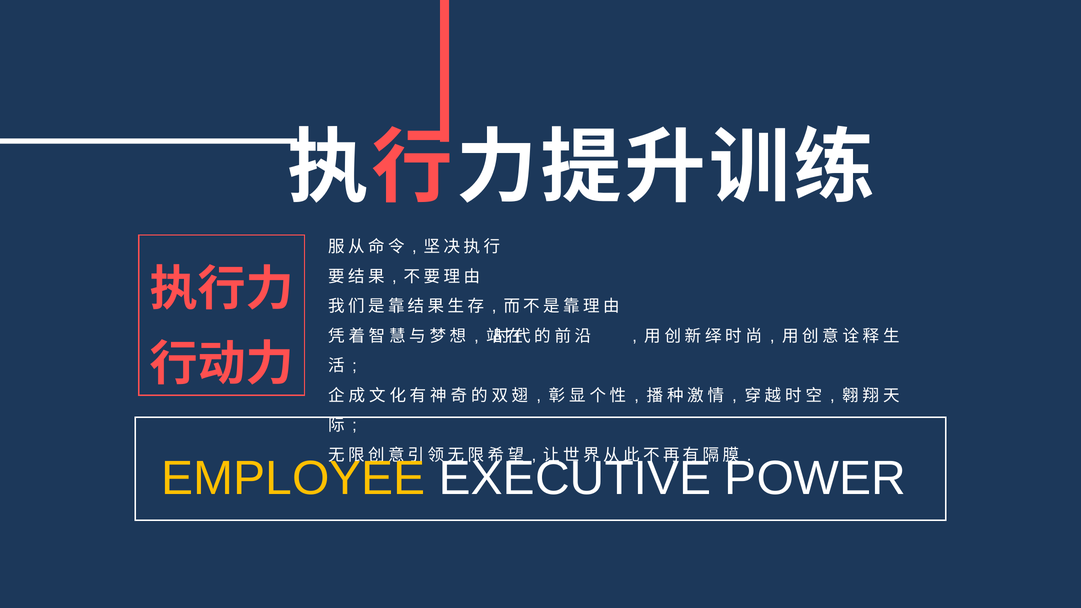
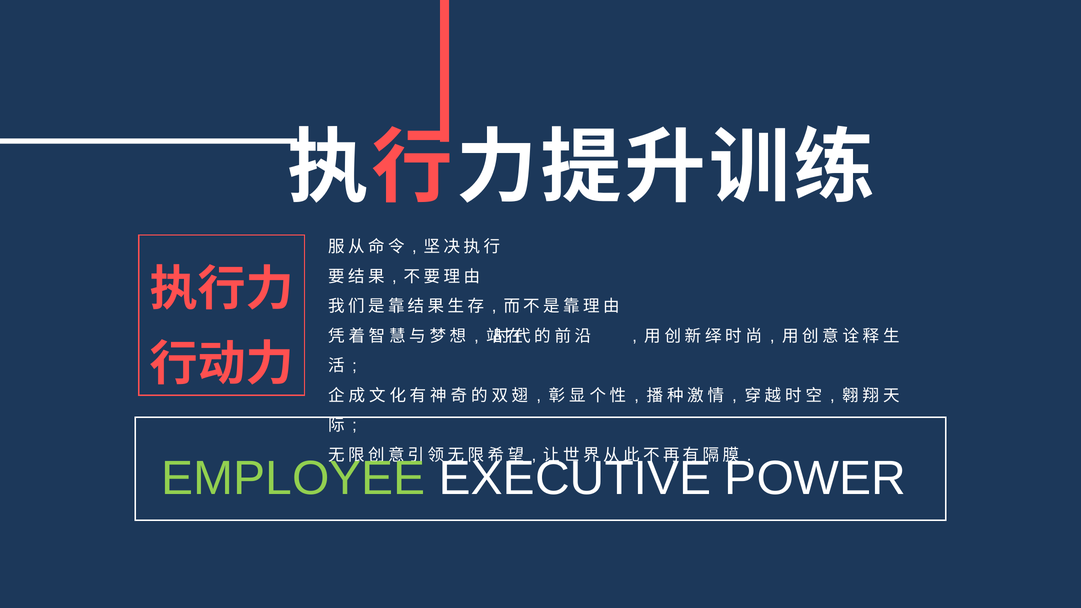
EMPLOYEE colour: yellow -> light green (293, 478)
